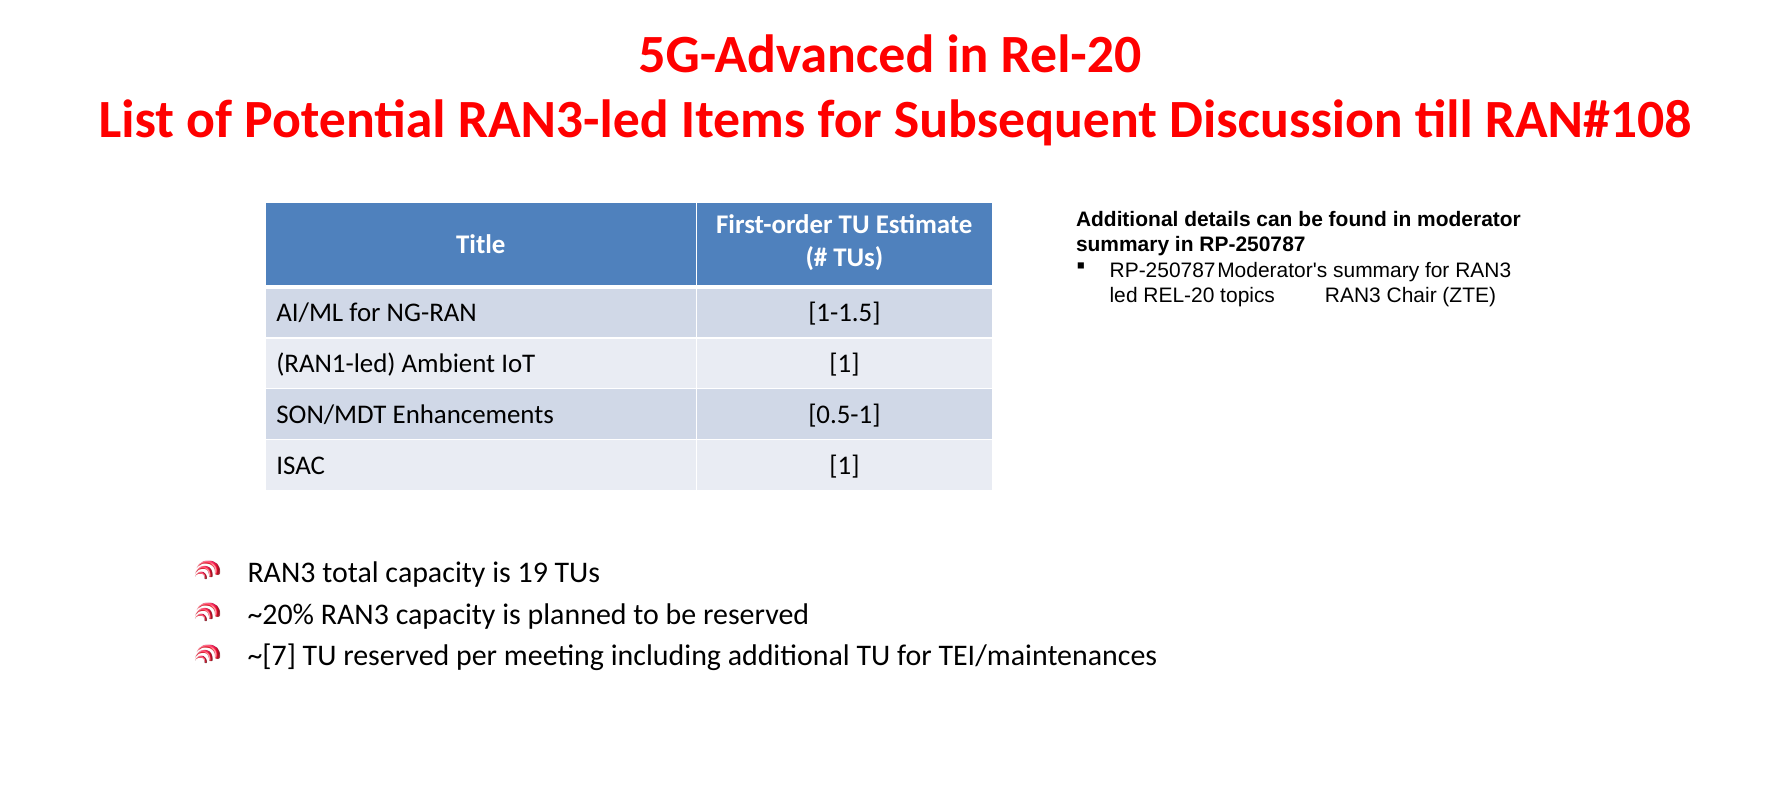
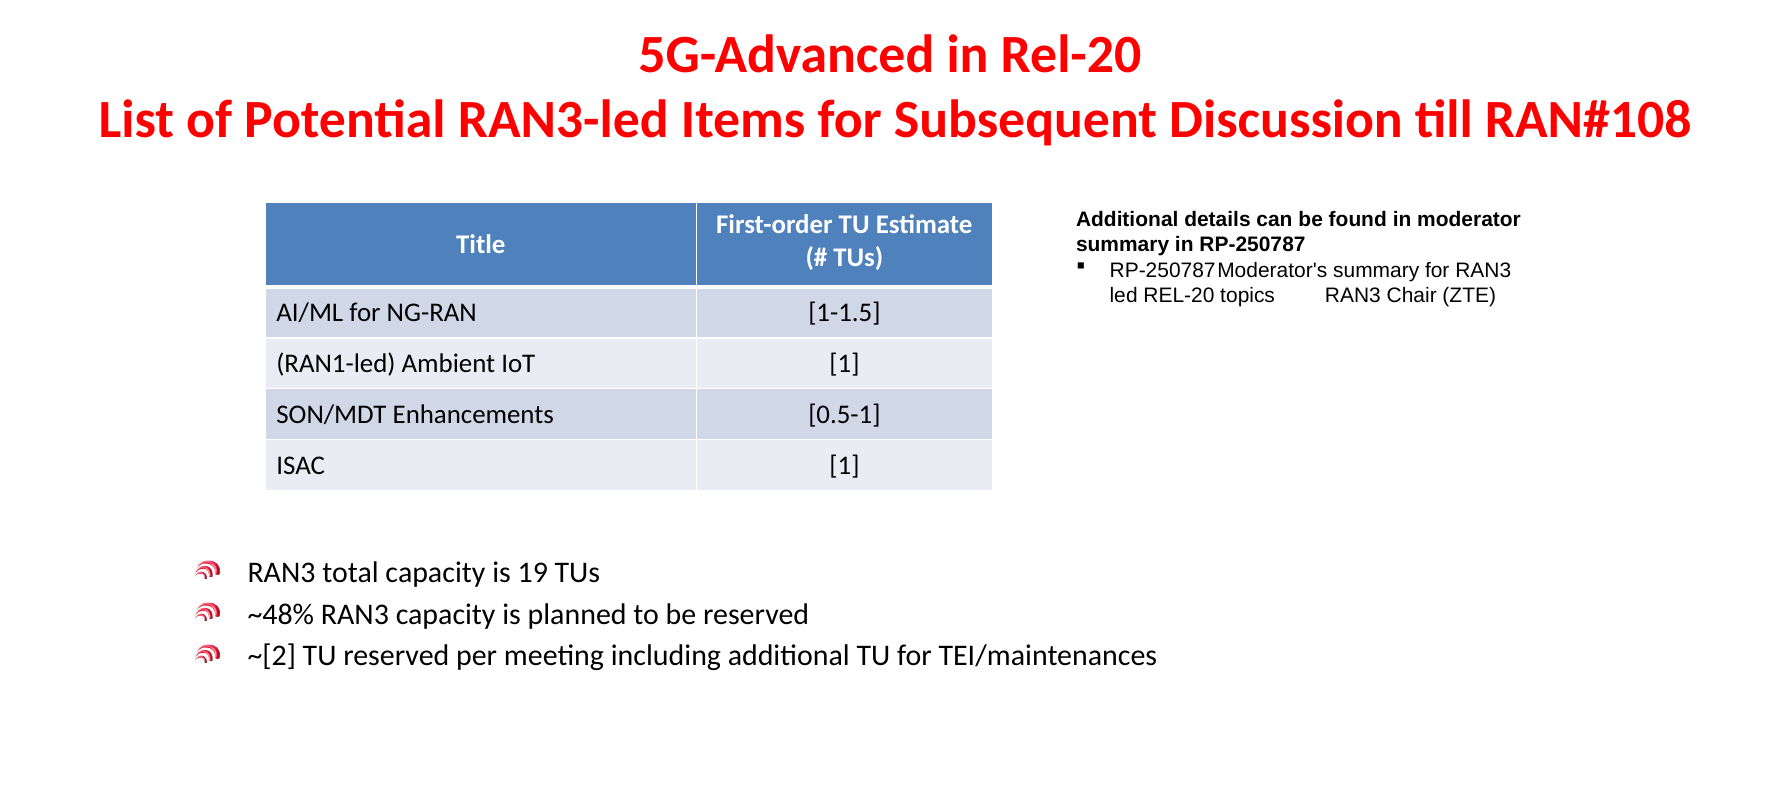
~20%: ~20% -> ~48% (281, 614)
~[7: ~[7 -> ~[2 (272, 656)
